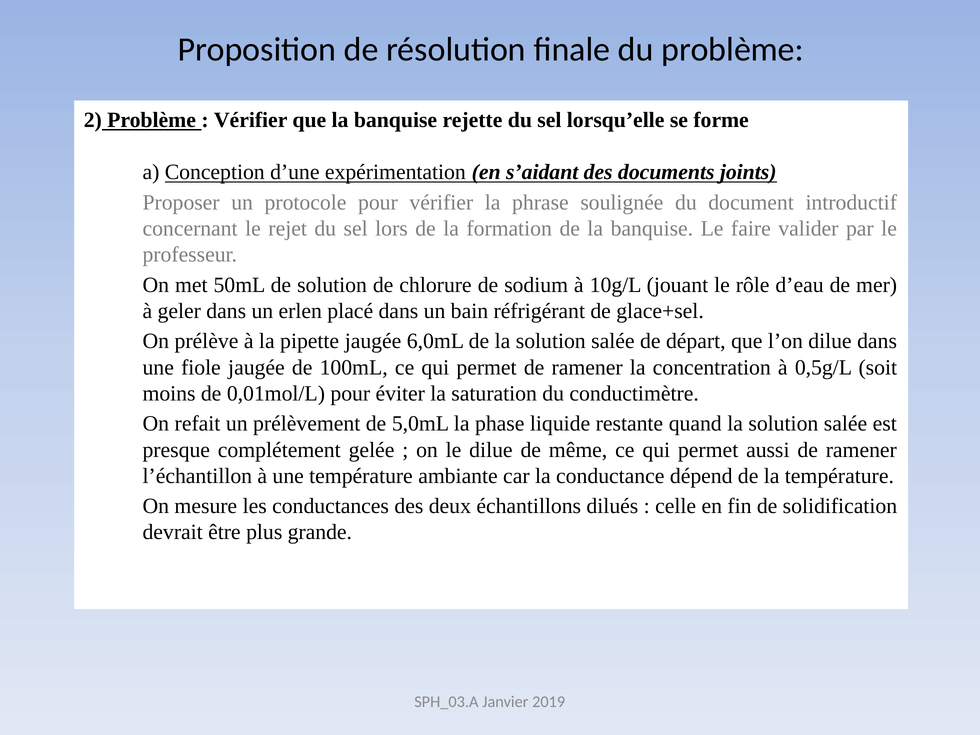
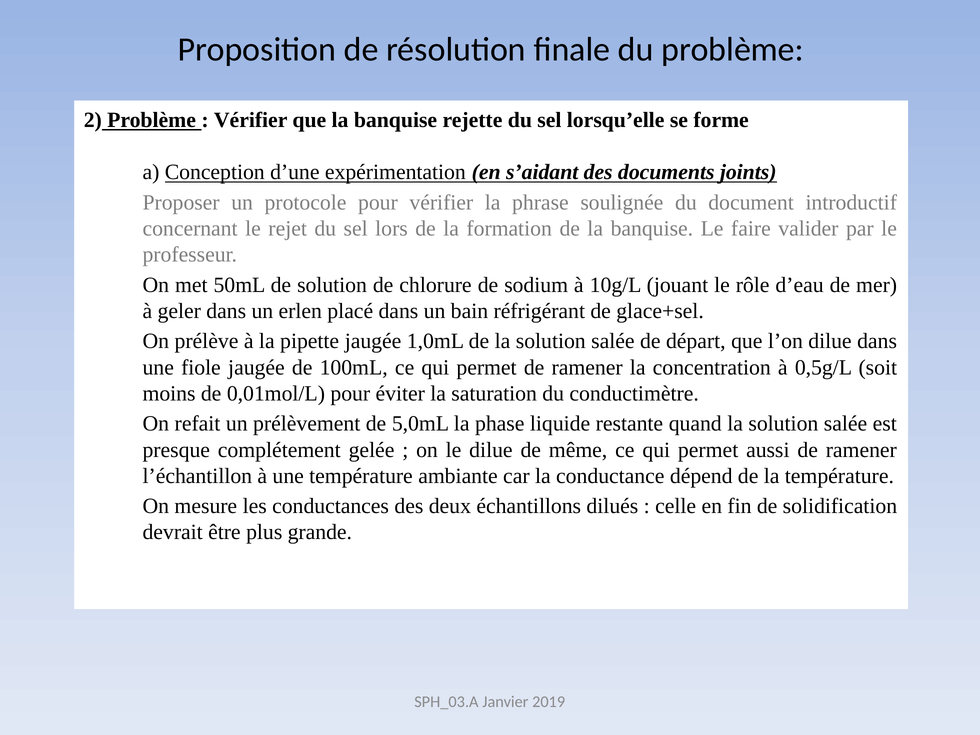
6,0mL: 6,0mL -> 1,0mL (435, 341)
